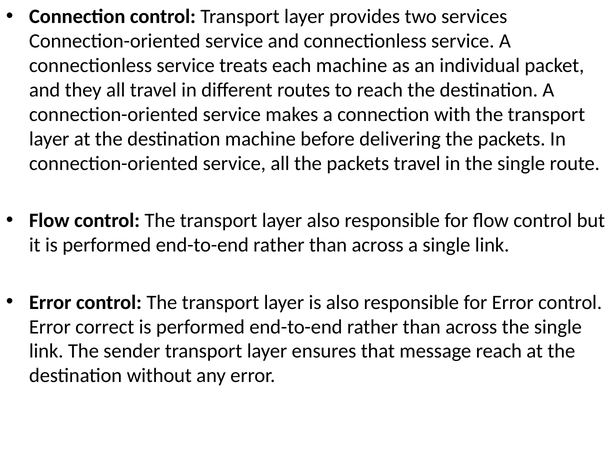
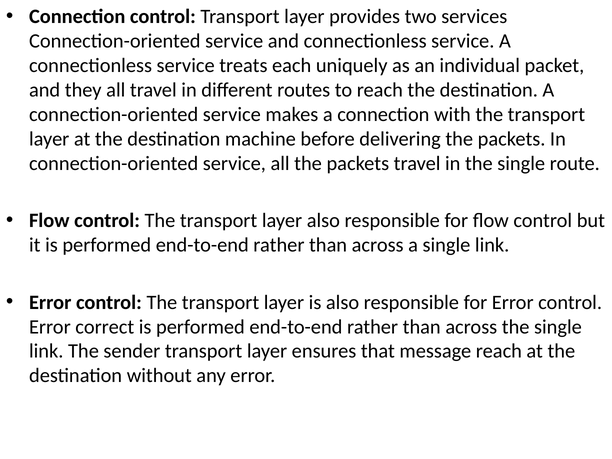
each machine: machine -> uniquely (352, 66)
